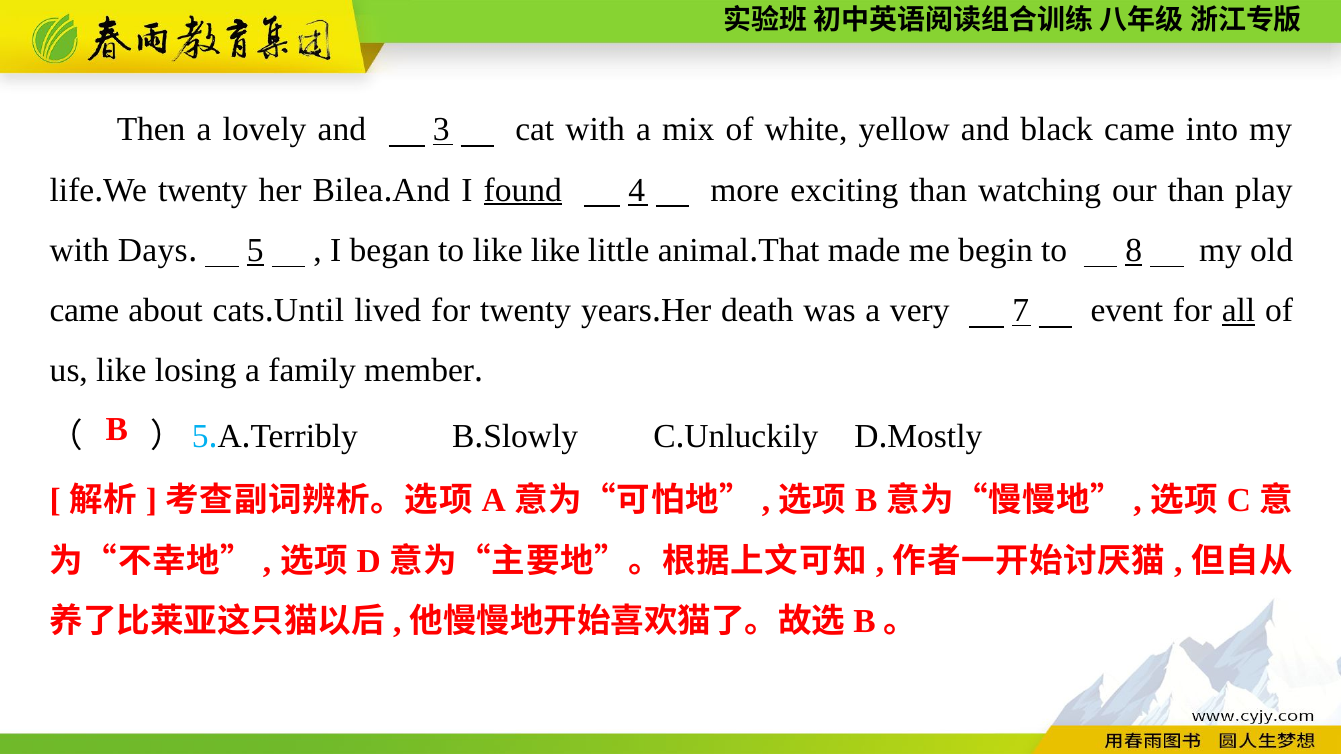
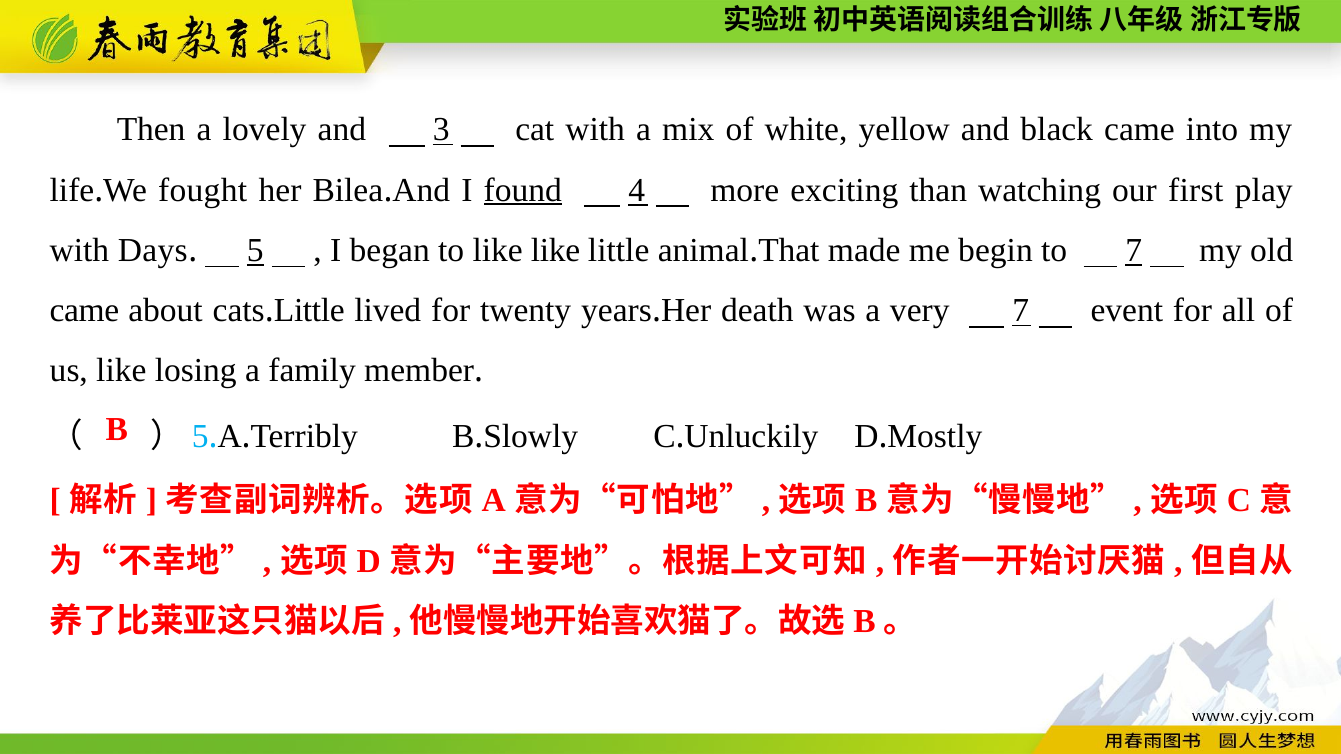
twenty: twenty -> fought (203, 190)
our than: than -> first (1196, 190)
to 8: 8 -> 7 (1134, 250)
Until: Until -> Little (309, 311)
all underline: present -> none (1239, 311)
